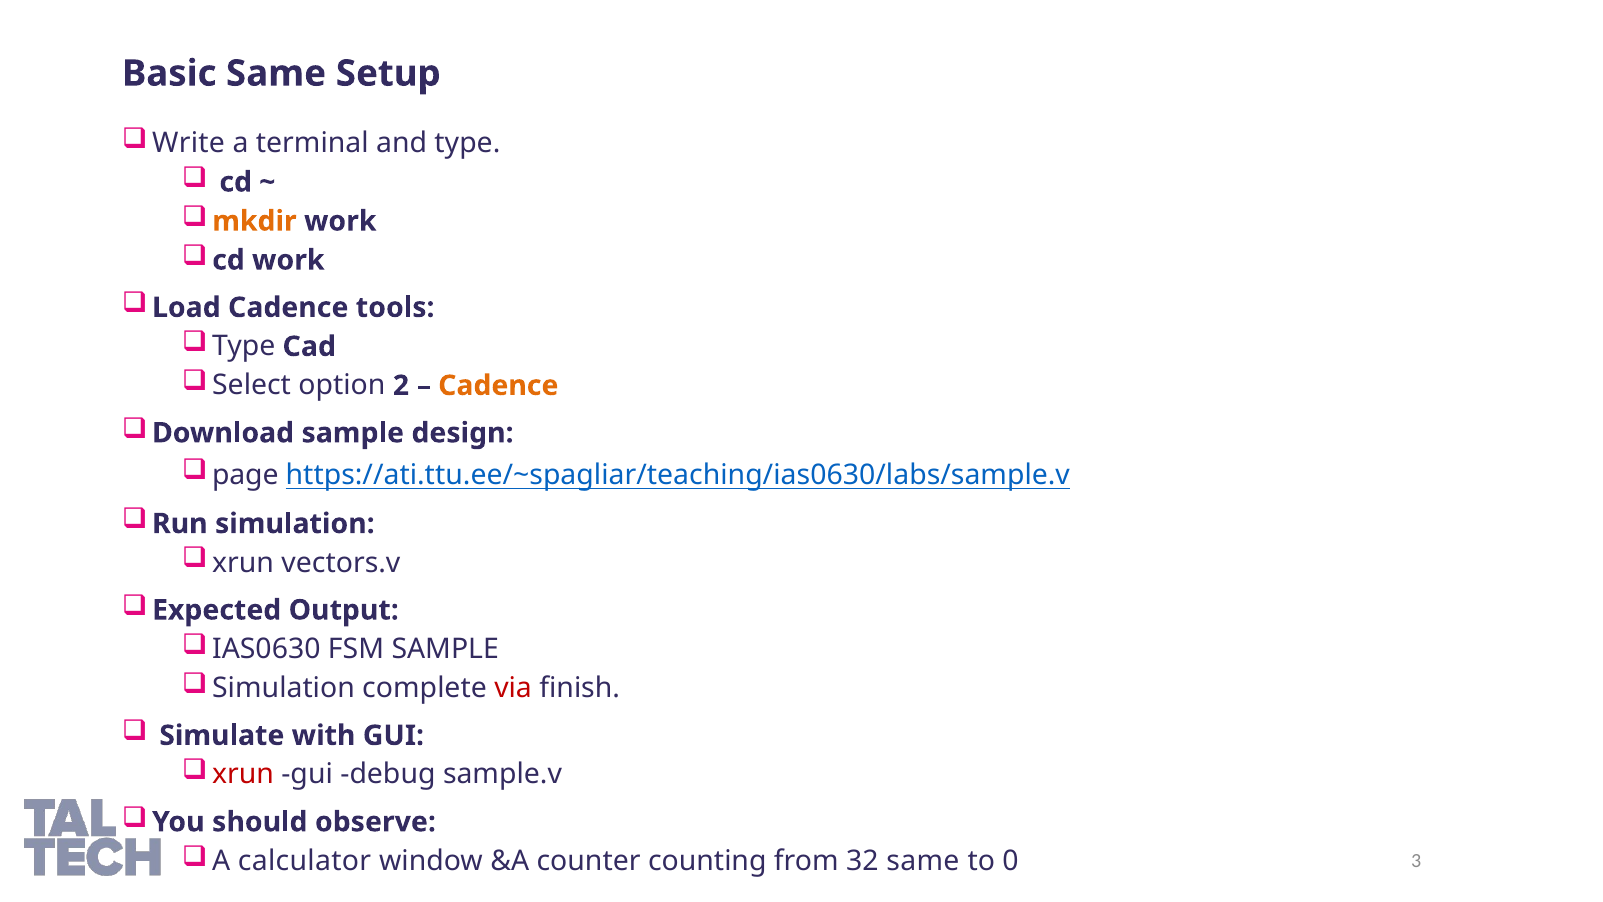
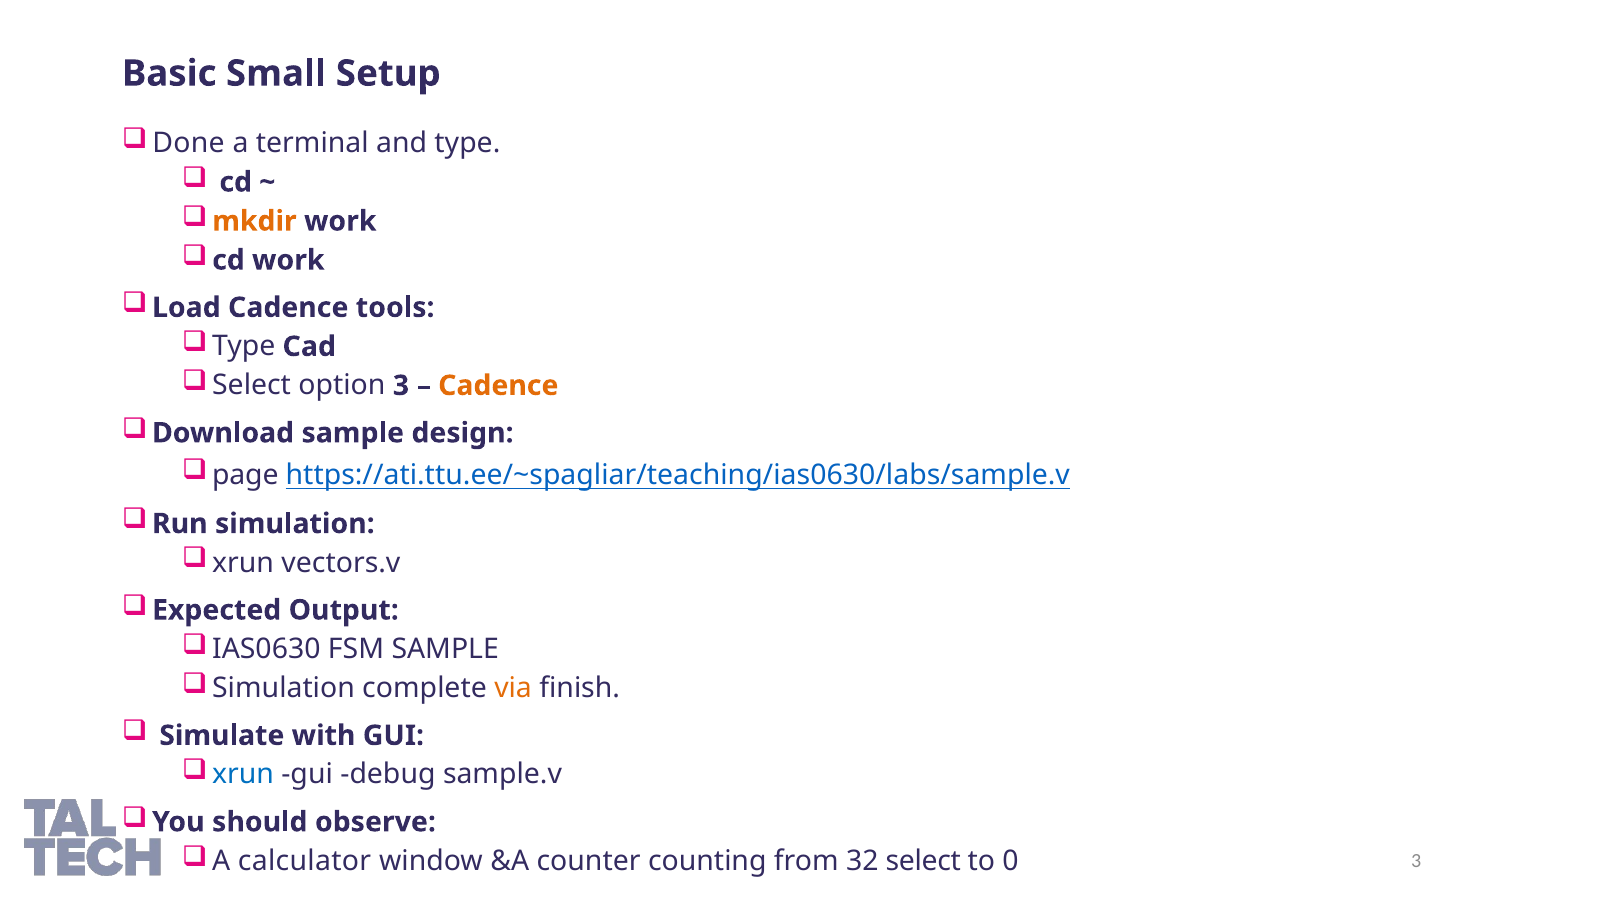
Basic Same: Same -> Small (276, 74)
Write: Write -> Done (189, 143)
option 2: 2 -> 3 (401, 385)
via colour: red -> orange (513, 688)
xrun colour: red -> blue (243, 774)
32 same: same -> select (923, 861)
